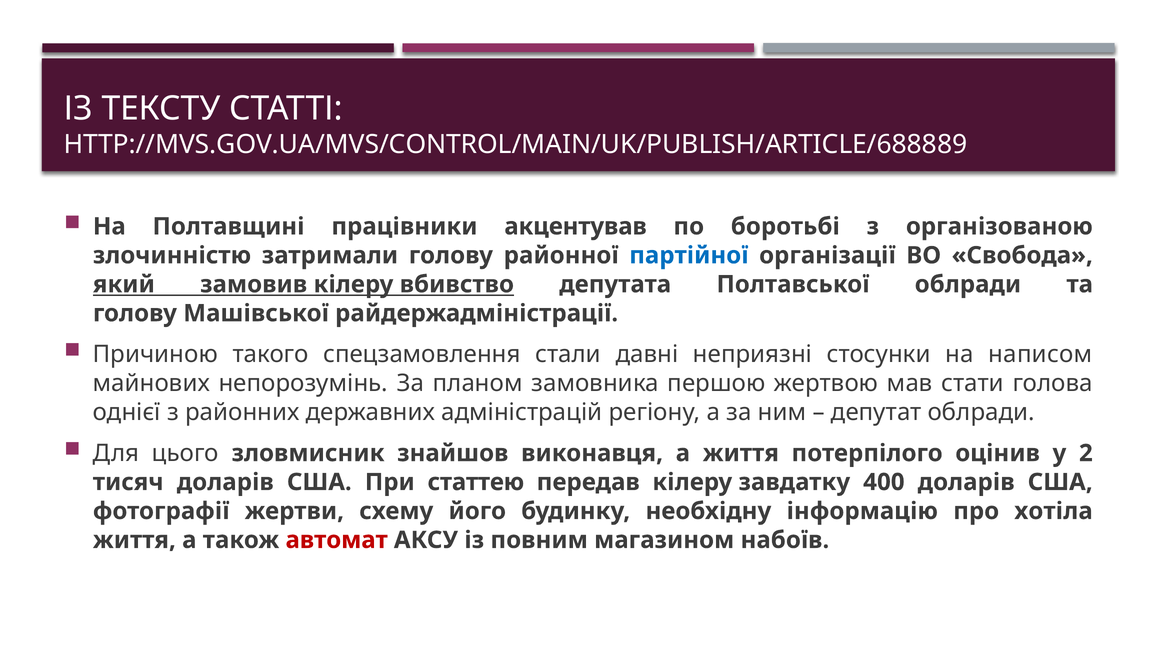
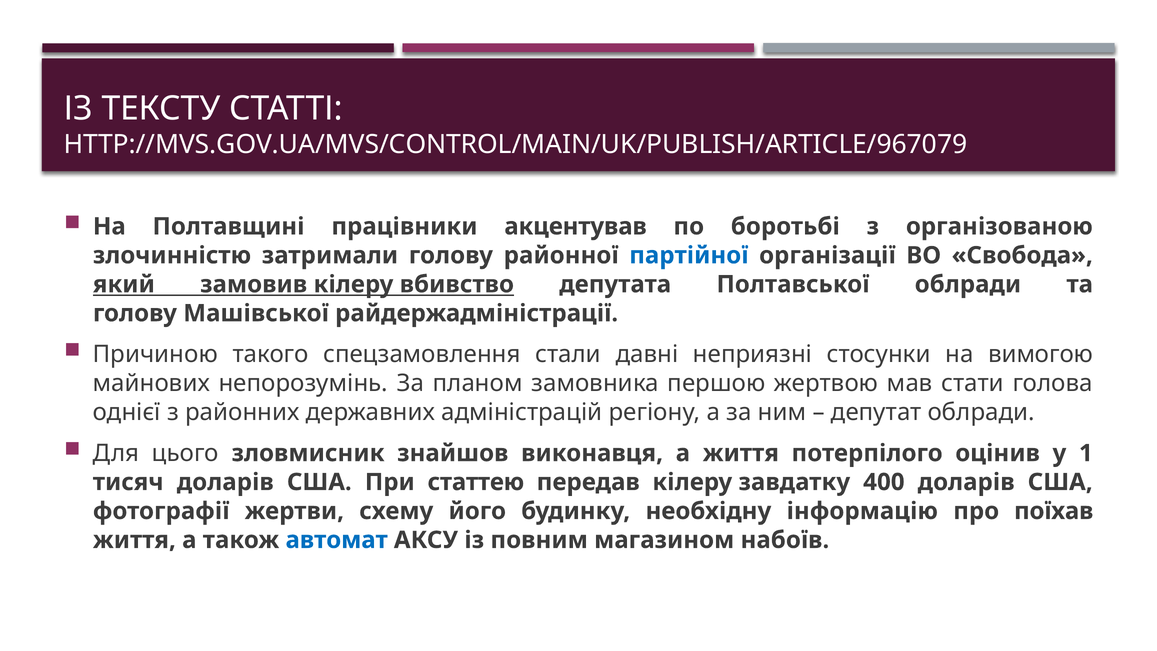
HTTP://MVS.GOV.UA/MVS/CONTROL/MAIN/UK/PUBLISH/ARTICLE/688889: HTTP://MVS.GOV.UA/MVS/CONTROL/MAIN/UK/PUBLISH/ARTICLE/688889 -> HTTP://MVS.GOV.UA/MVS/CONTROL/MAIN/UK/PUBLISH/ARTICLE/967079 (516, 144)
написом: написом -> вимогою (1041, 354)
2: 2 -> 1 (1086, 453)
хотіла: хотіла -> поїхав (1054, 511)
автомат colour: red -> blue (337, 540)
